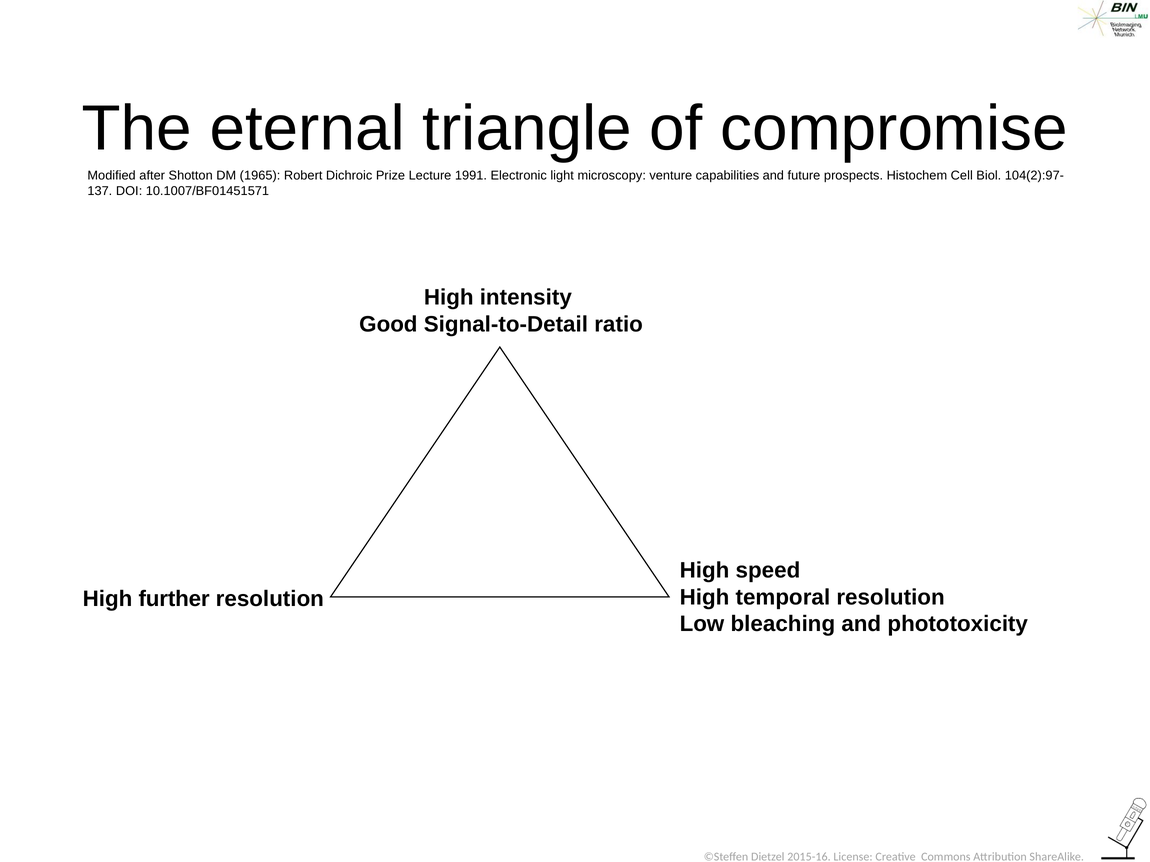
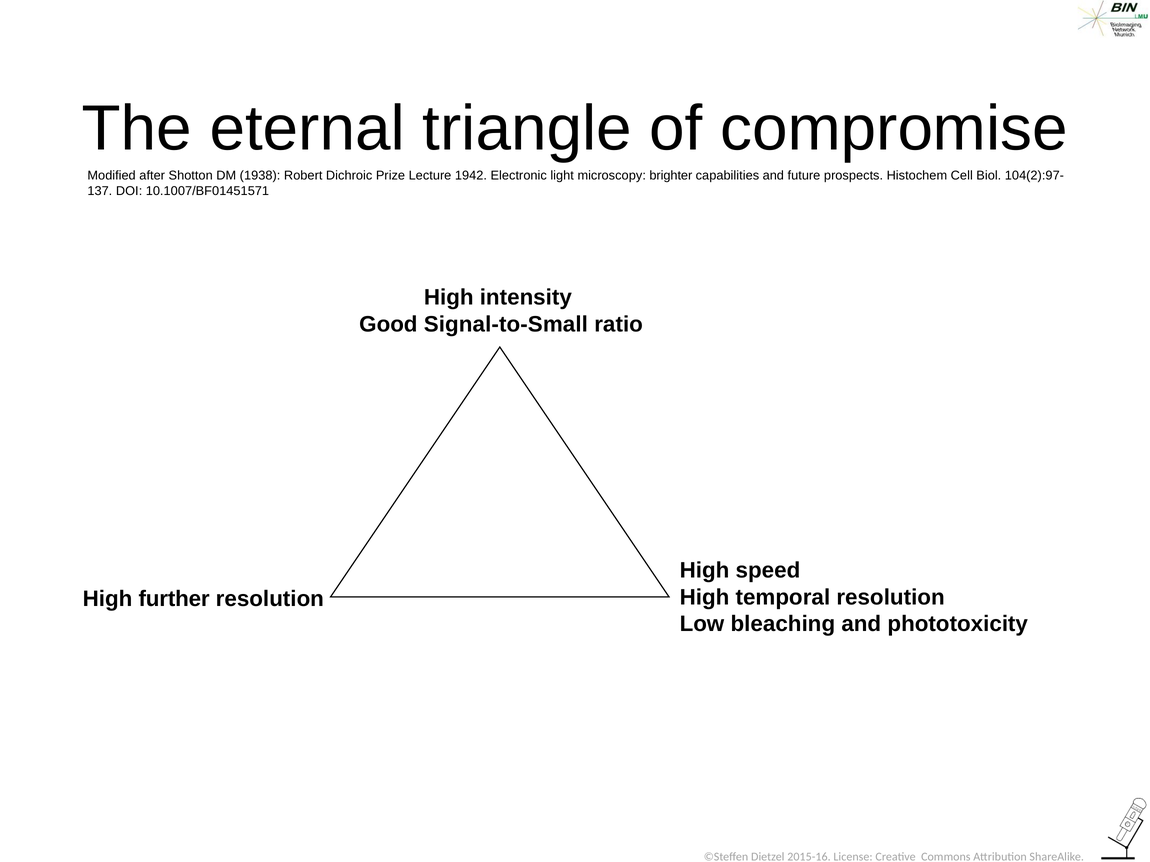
1965: 1965 -> 1938 (260, 176)
1991: 1991 -> 1942 (471, 176)
venture: venture -> brighter (671, 176)
Signal-to-Detail: Signal-to-Detail -> Signal-to-Small (506, 324)
